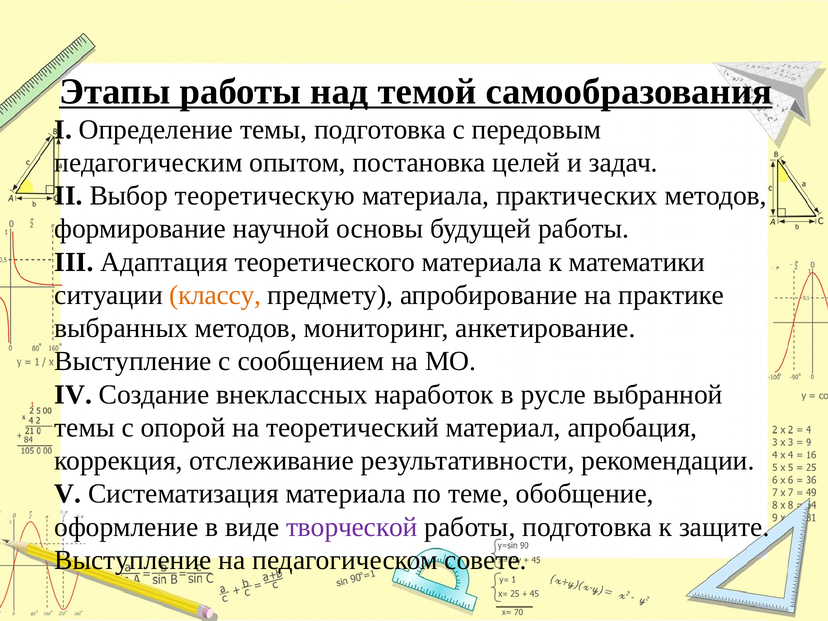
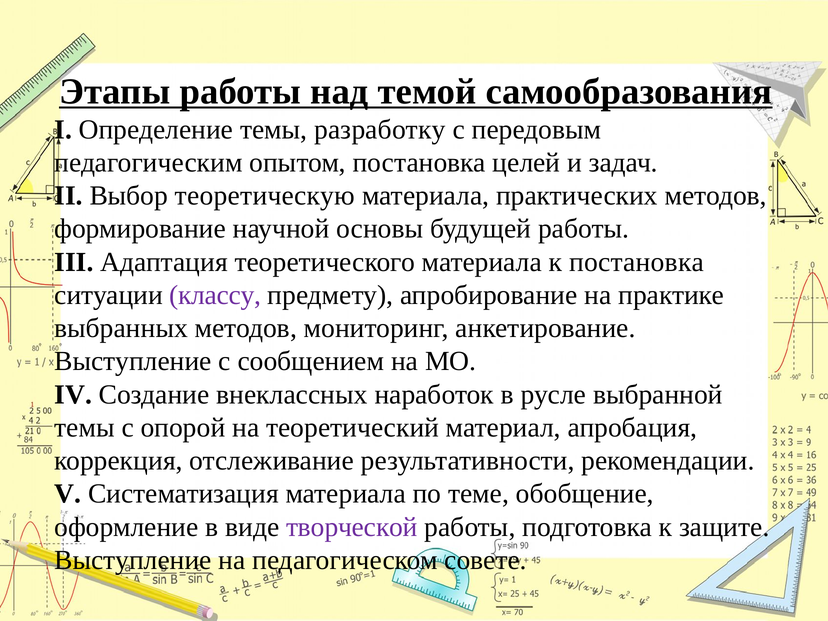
темы подготовка: подготовка -> разработку (380, 129)
к математики: математики -> постановка (637, 262)
классу colour: orange -> purple (215, 295)
